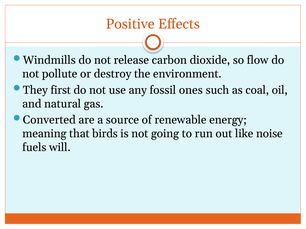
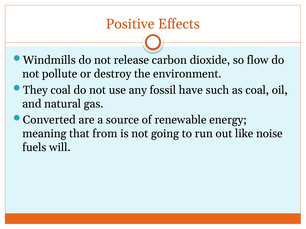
They first: first -> coal (61, 90)
ones: ones -> have (191, 90)
birds: birds -> from (105, 134)
